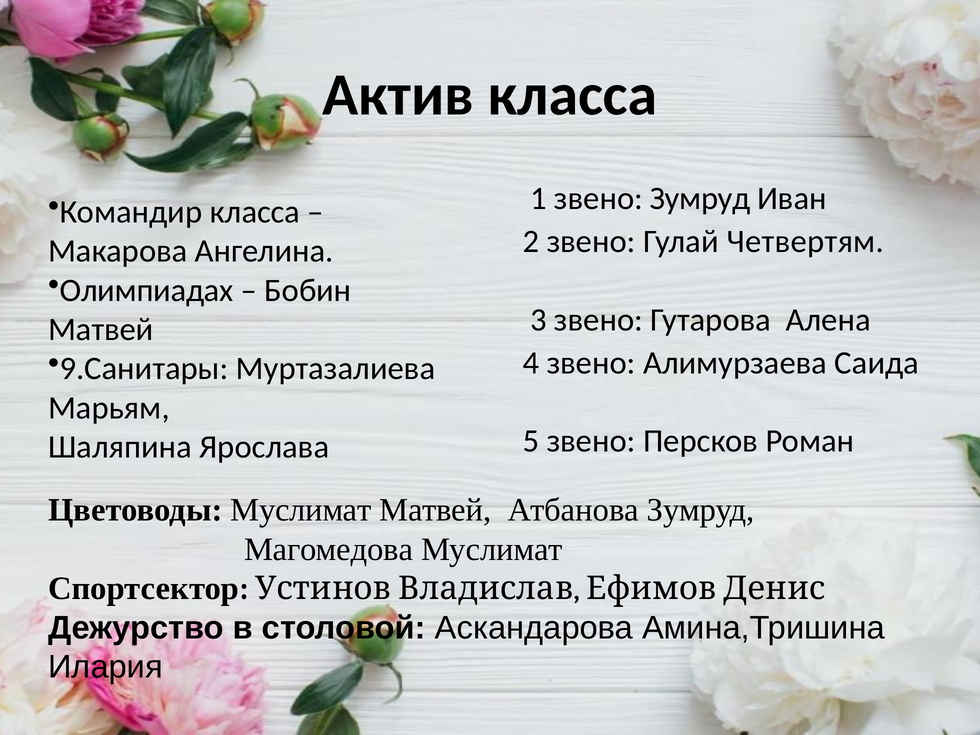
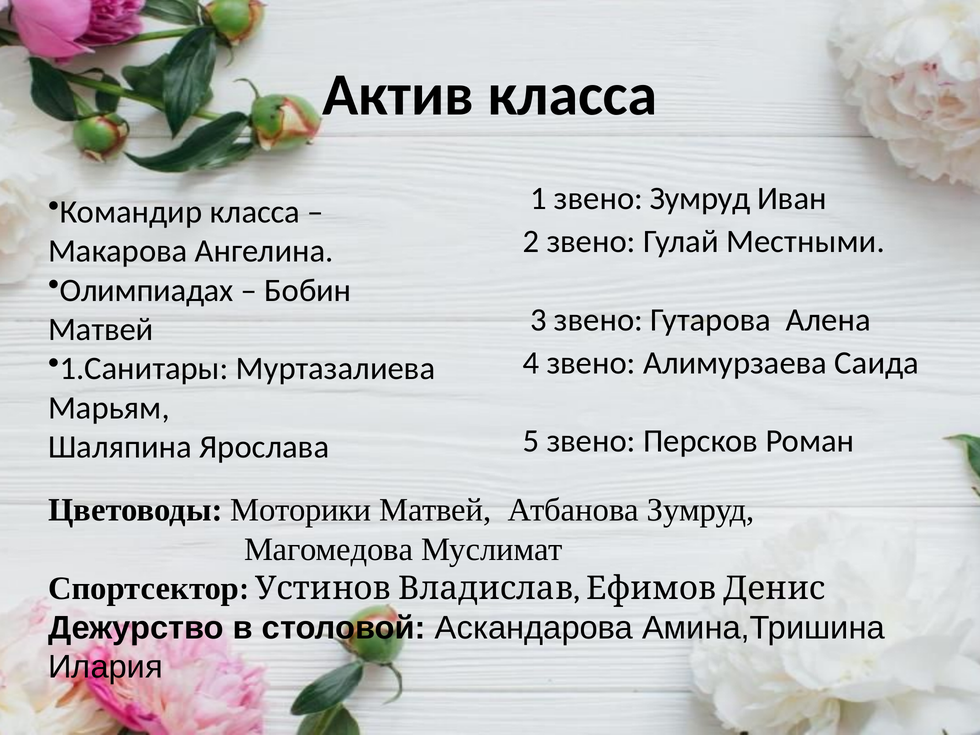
Четвертям: Четвертям -> Местными (805, 241)
9.Санитары: 9.Санитары -> 1.Санитары (144, 369)
Цветоводы Муслимат: Муслимат -> Моторики (301, 510)
